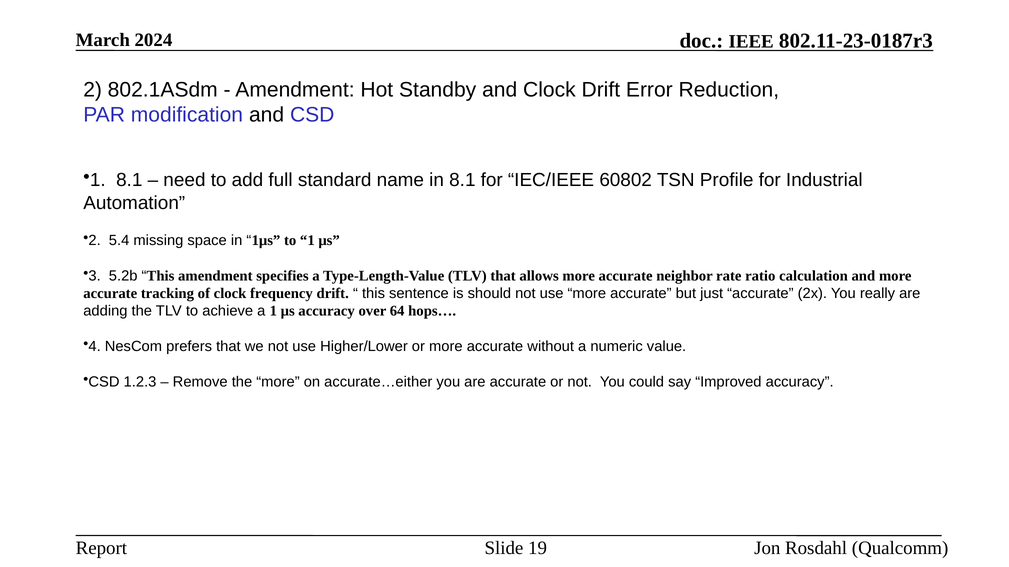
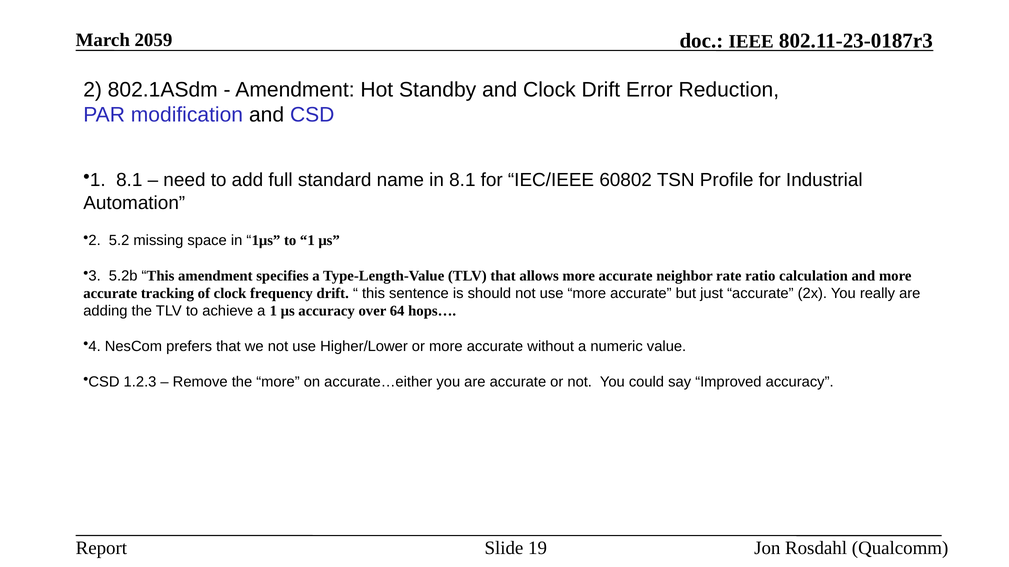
2024: 2024 -> 2059 (153, 40)
5.4: 5.4 -> 5.2 (119, 241)
